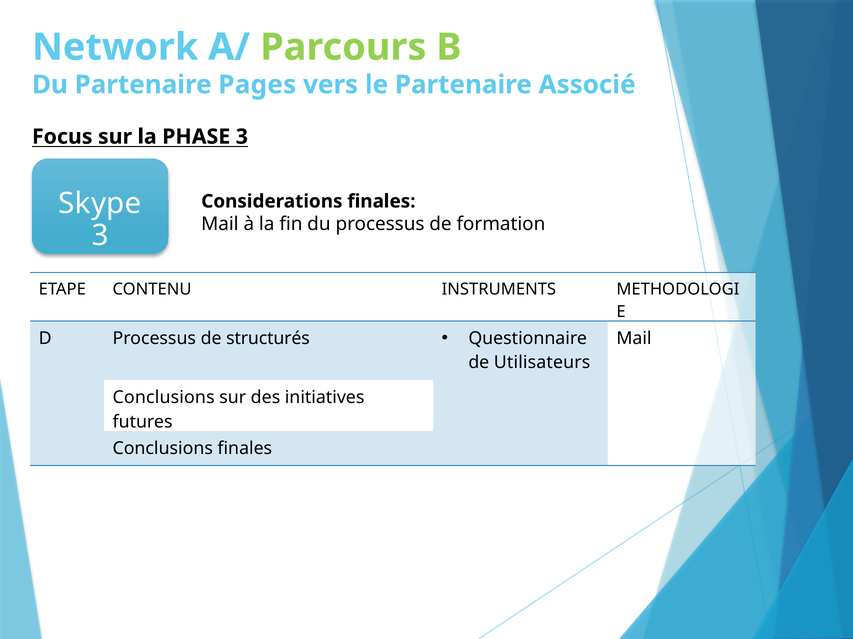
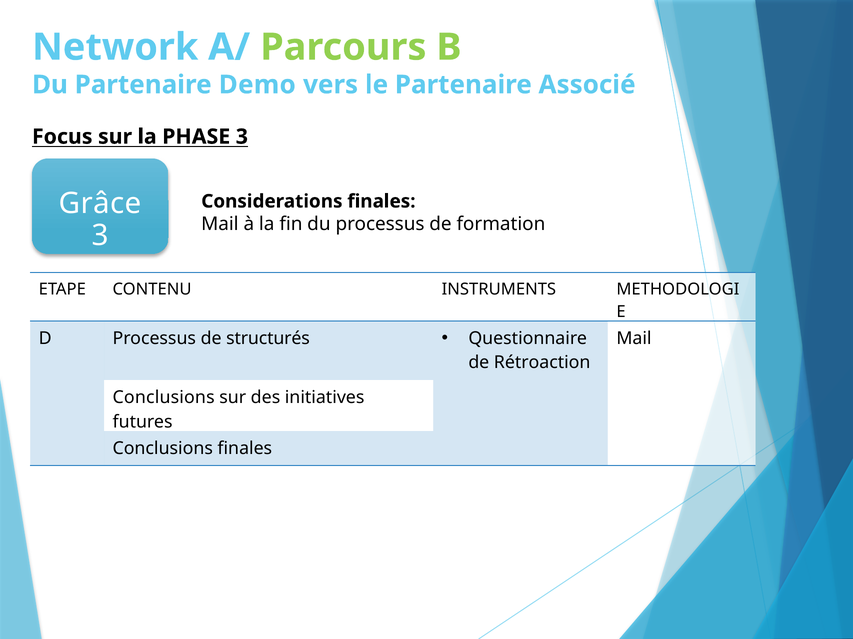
Pages: Pages -> Demo (257, 85)
Skype: Skype -> Grâce (100, 204)
Utilisateurs: Utilisateurs -> Rétroaction (542, 363)
